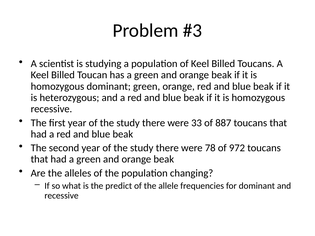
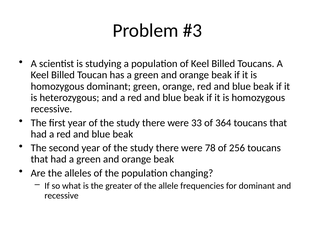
887: 887 -> 364 (223, 123)
972: 972 -> 256 (237, 148)
predict: predict -> greater (119, 186)
